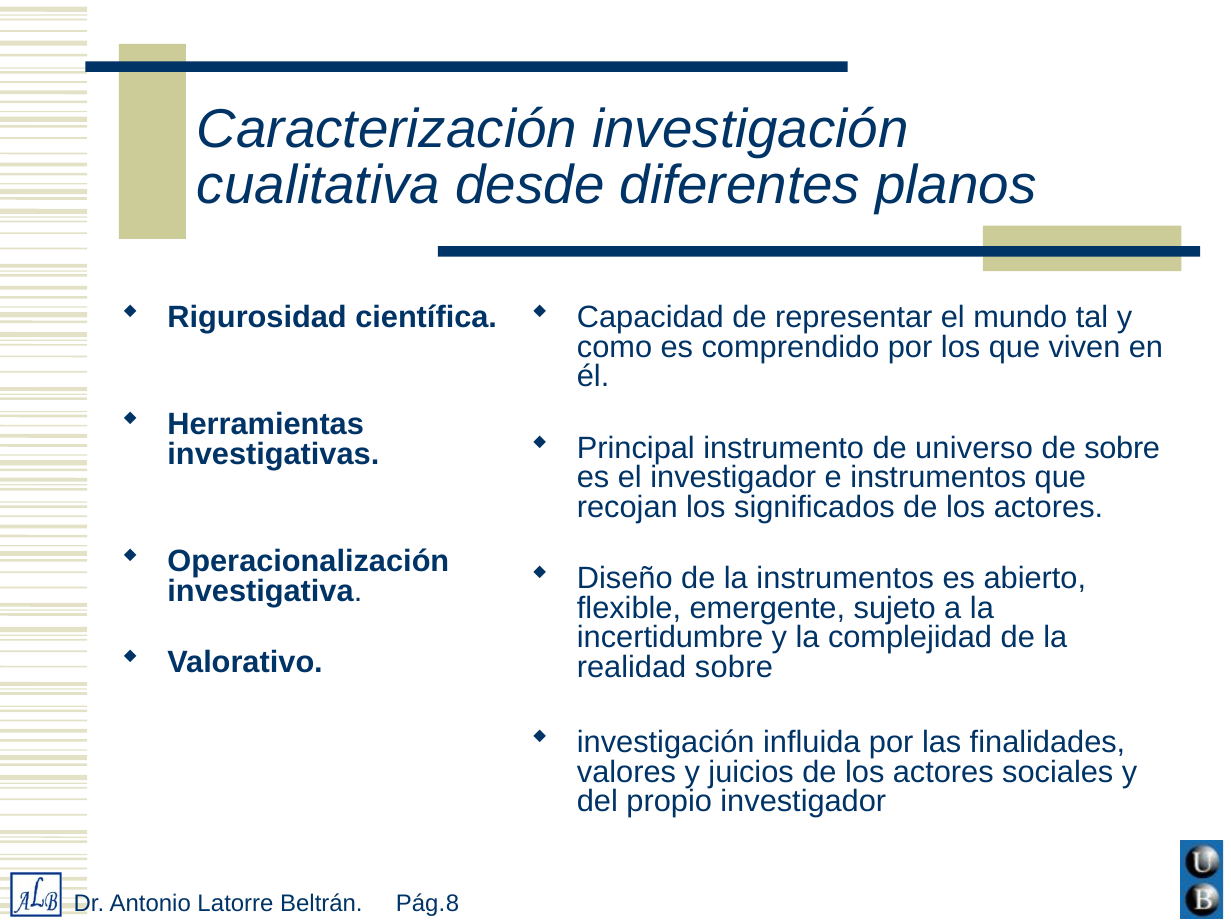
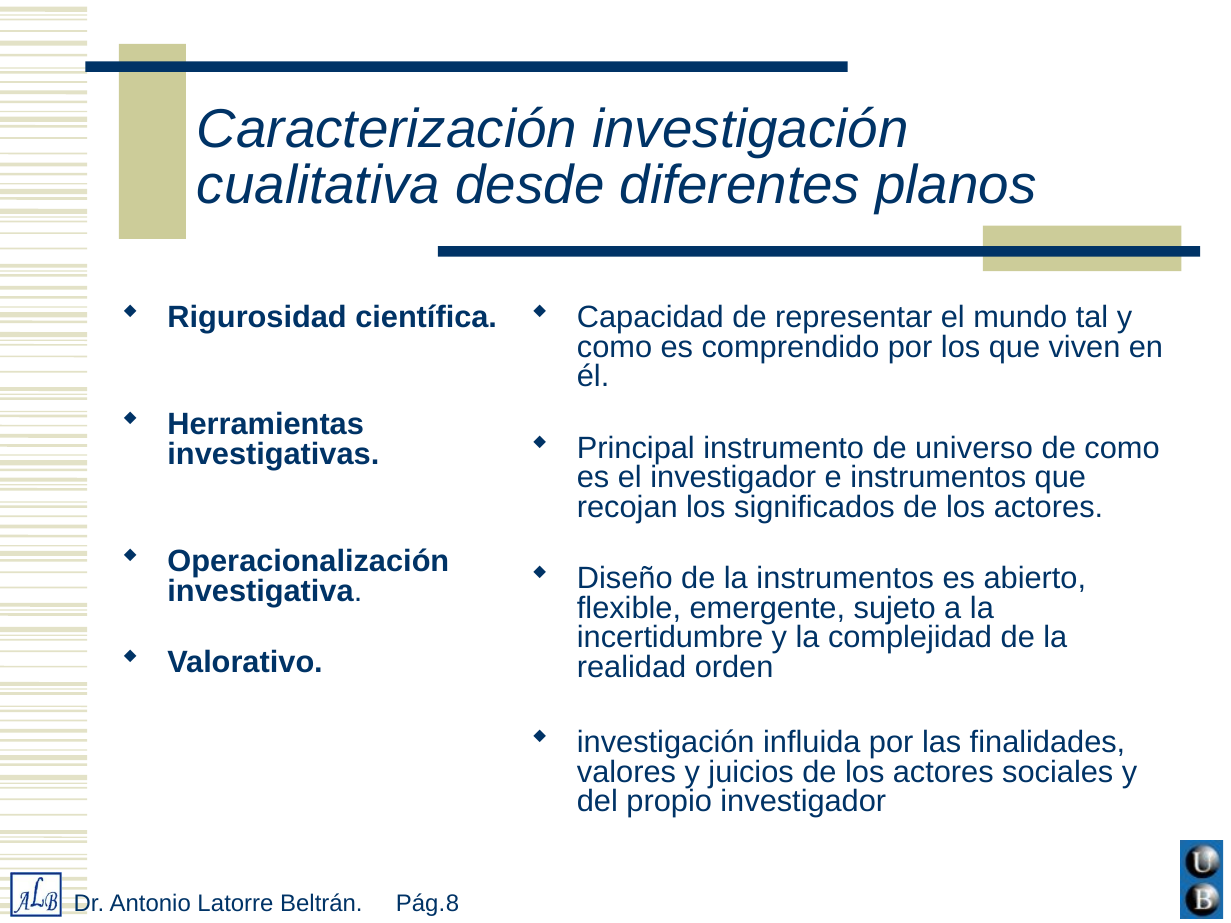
de sobre: sobre -> como (1122, 448)
realidad sobre: sobre -> orden (734, 668)
